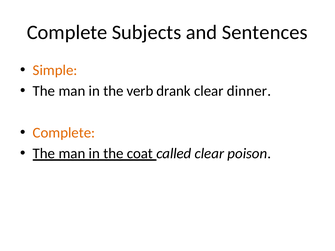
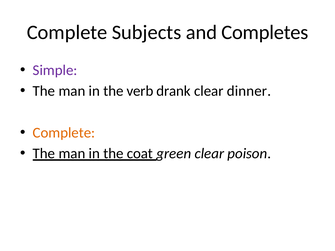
Sentences: Sentences -> Completes (265, 32)
Simple colour: orange -> purple (55, 70)
called: called -> green (174, 154)
